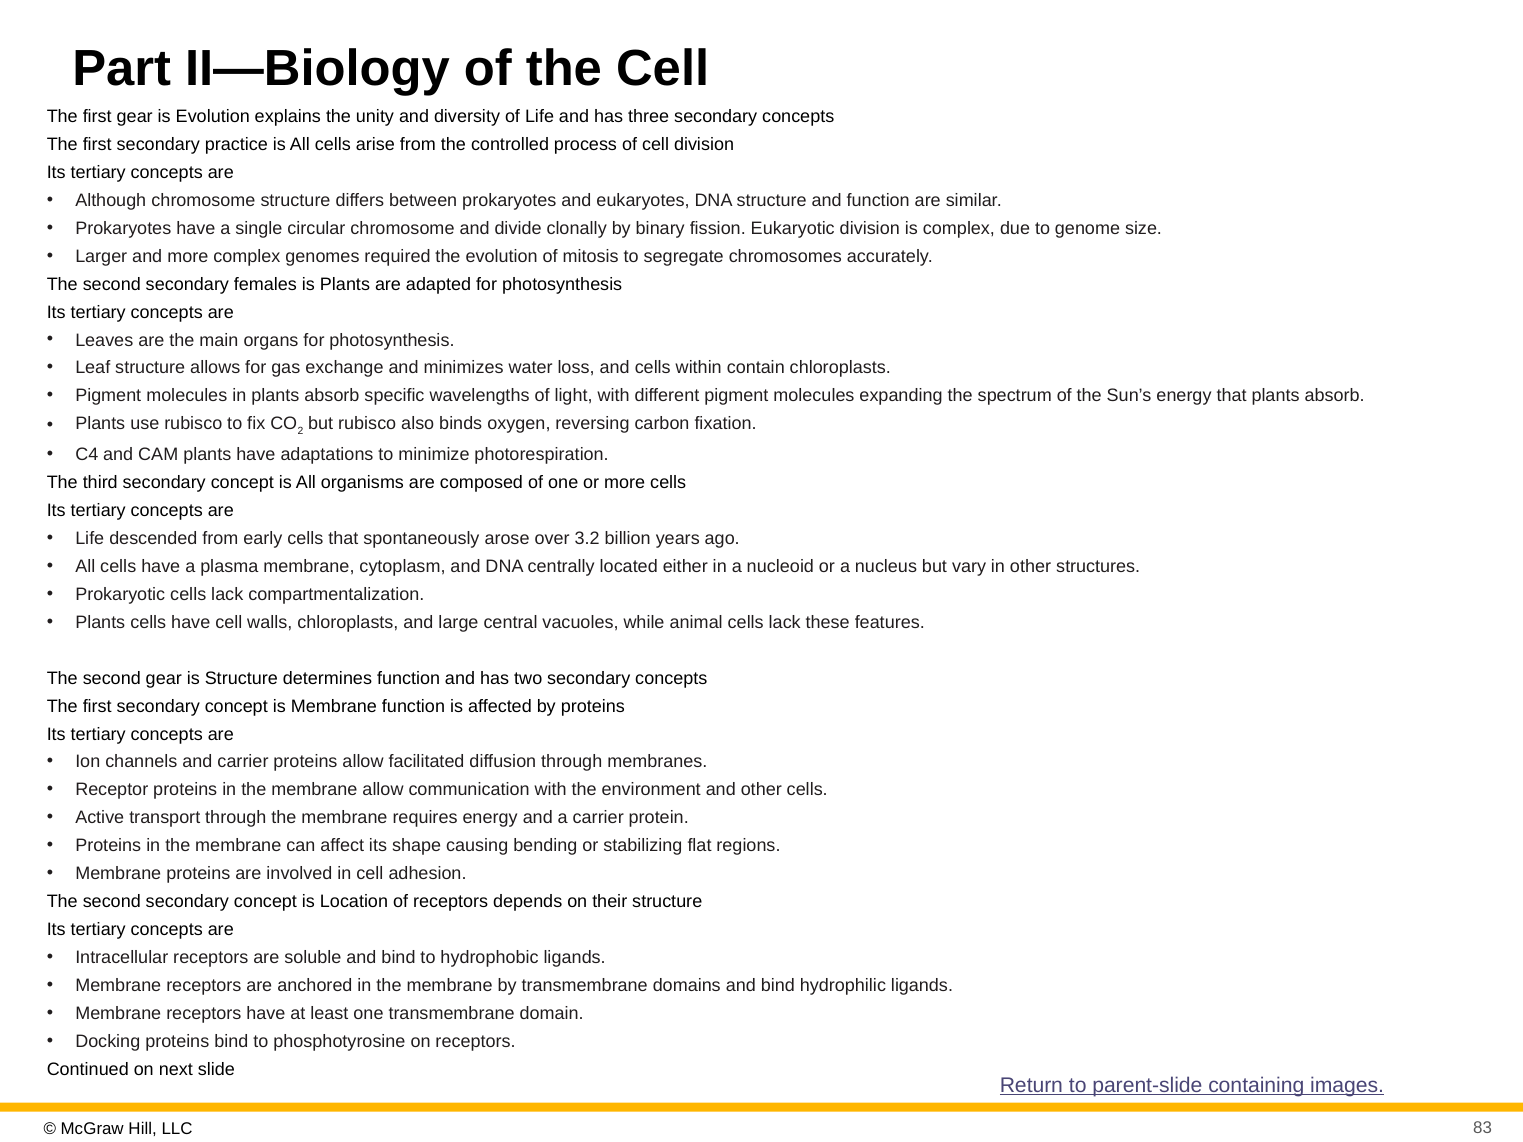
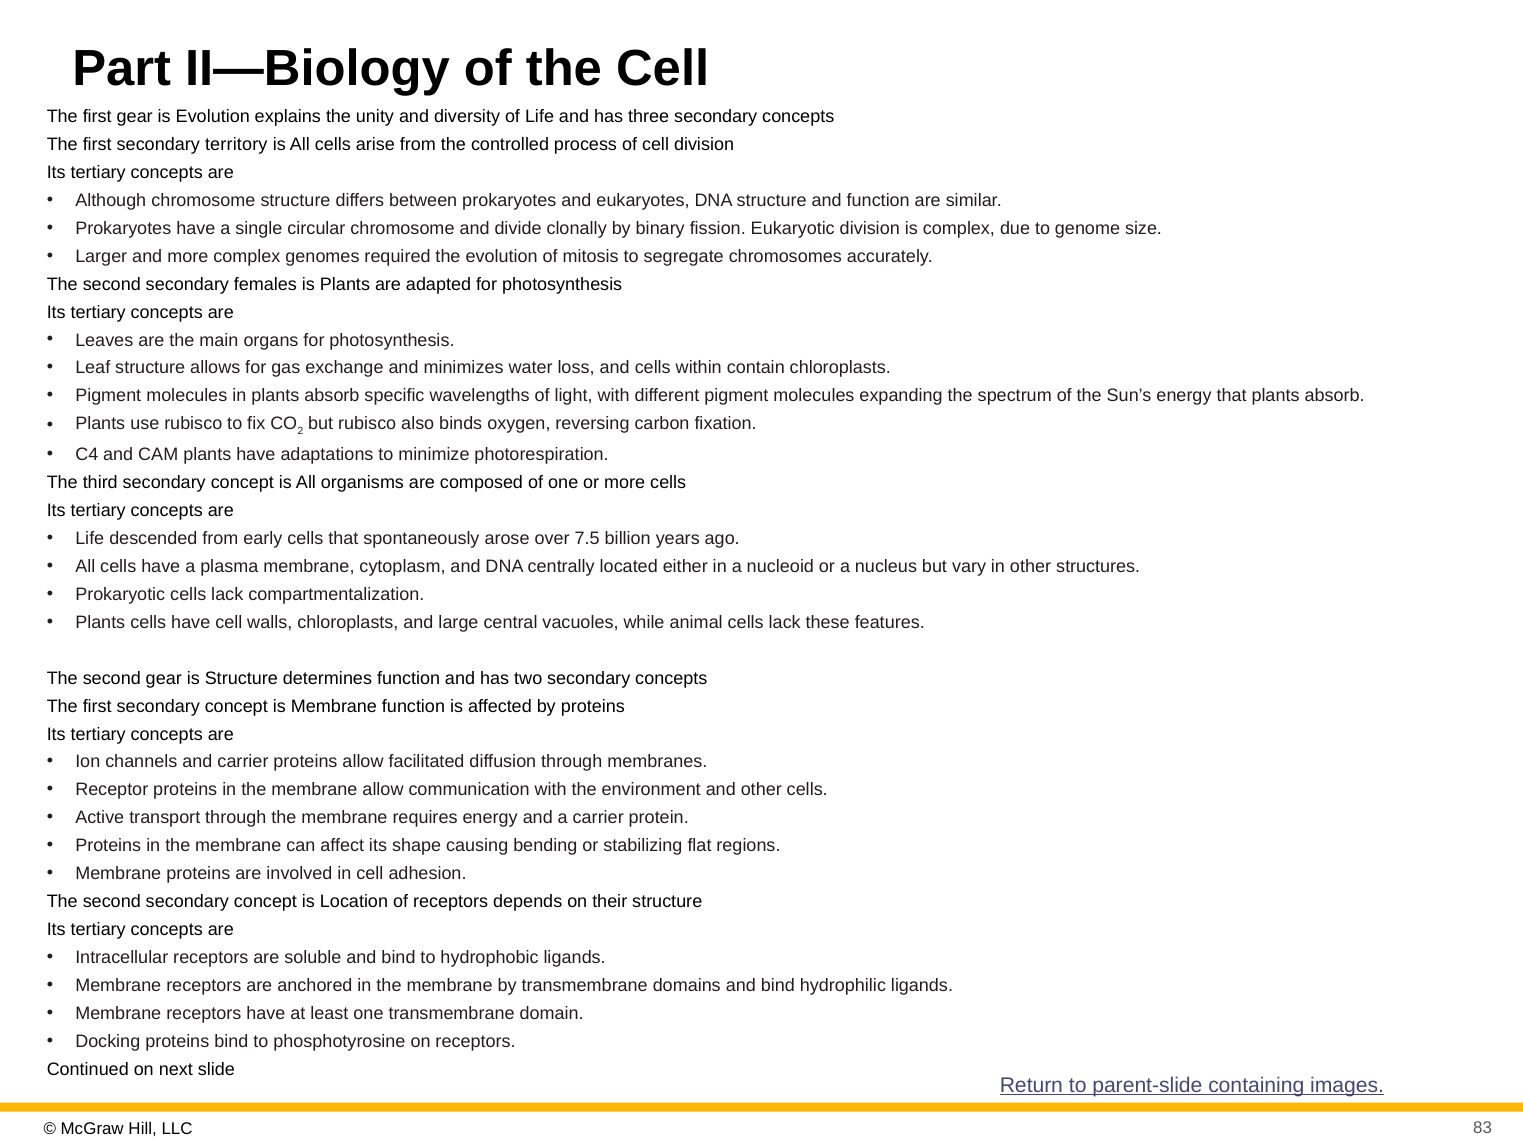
practice: practice -> territory (236, 145)
3.2: 3.2 -> 7.5 (587, 539)
